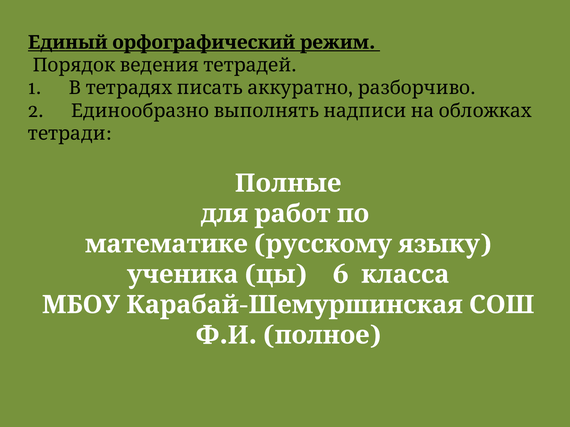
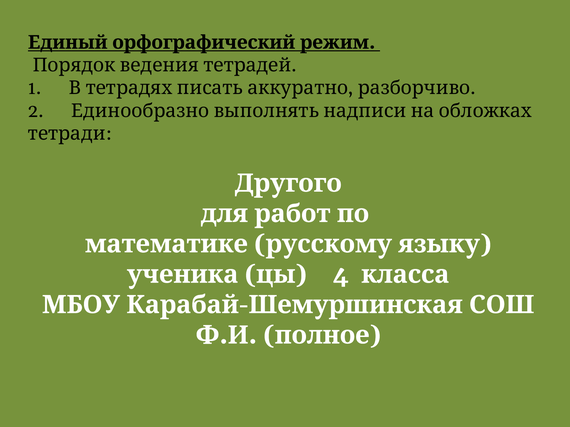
Полные: Полные -> Другого (288, 184)
6: 6 -> 4 (341, 275)
